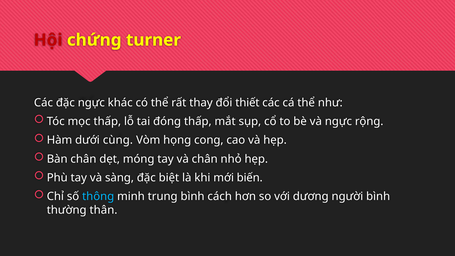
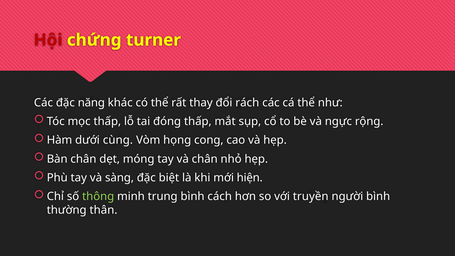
đặc ngực: ngực -> năng (91, 103)
thiết: thiết -> rách (247, 103)
biến: biến -> hiện (250, 178)
thông colour: light blue -> light green (98, 196)
dương: dương -> truyền (311, 196)
